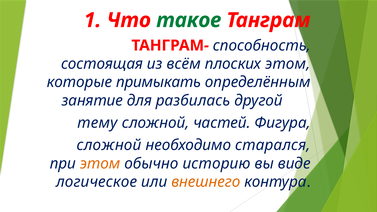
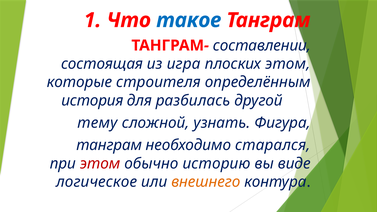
такое colour: green -> blue (189, 20)
способность: способность -> составлении (262, 45)
всём: всём -> игра (184, 64)
примыкать: примыкать -> строителя (158, 82)
занятие: занятие -> история (92, 101)
частей: частей -> узнать (222, 123)
сложной: сложной -> танграм (109, 145)
этом colour: orange -> red (100, 164)
